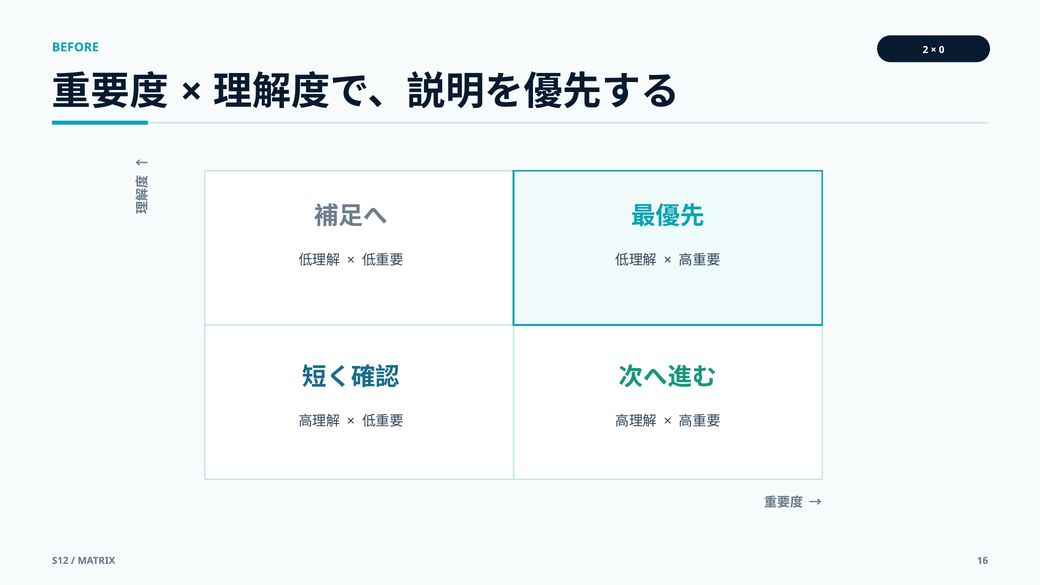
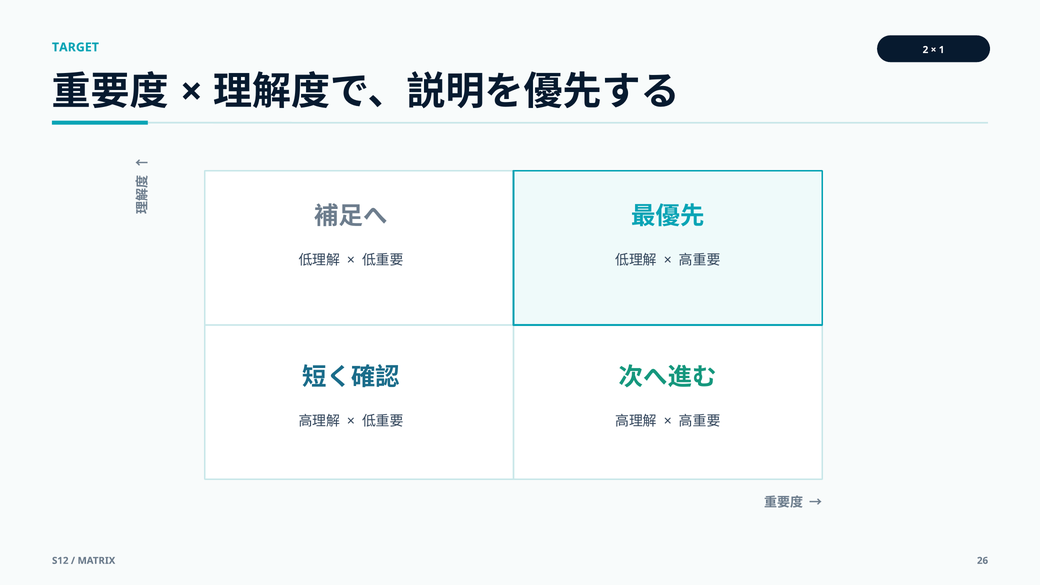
BEFORE: BEFORE -> TARGET (75, 47)
0: 0 -> 1 (942, 50)
16: 16 -> 26 (983, 561)
